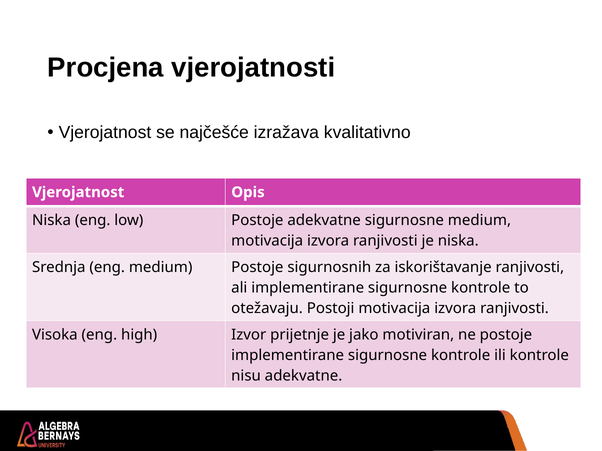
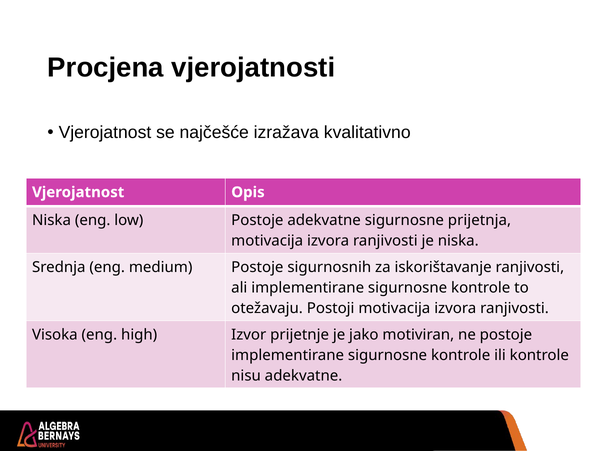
sigurnosne medium: medium -> prijetnja (479, 221)
